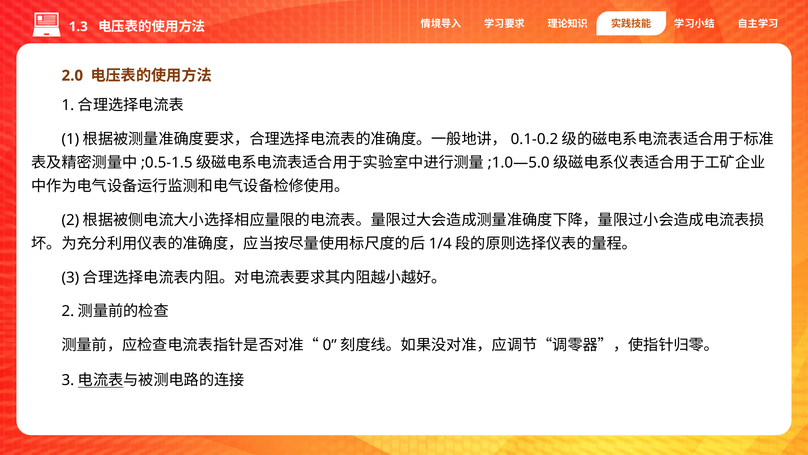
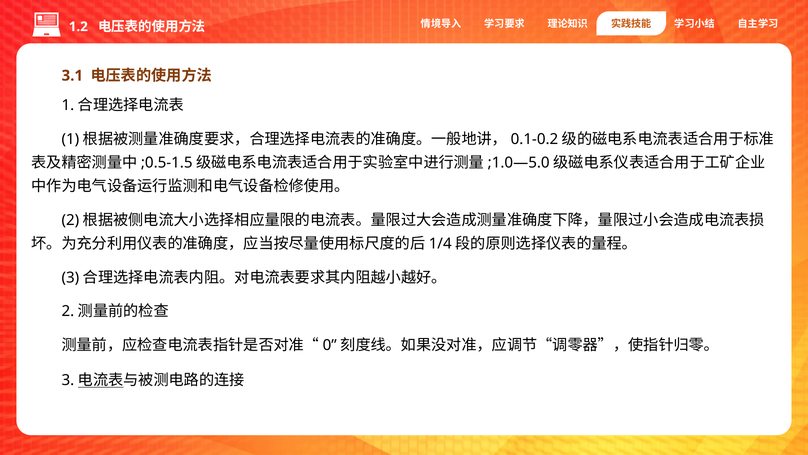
1.3: 1.3 -> 1.2 (78, 27)
2.0: 2.0 -> 3.1 (72, 76)
